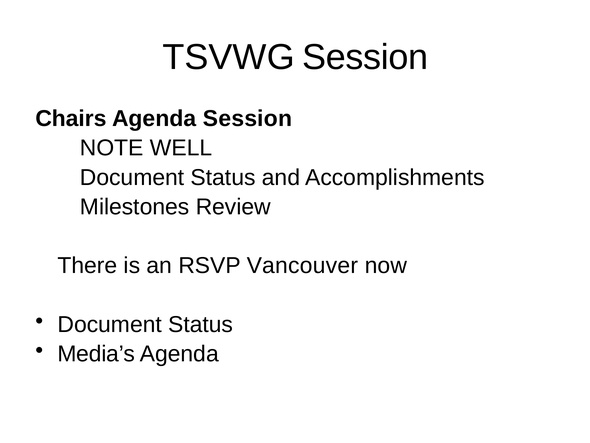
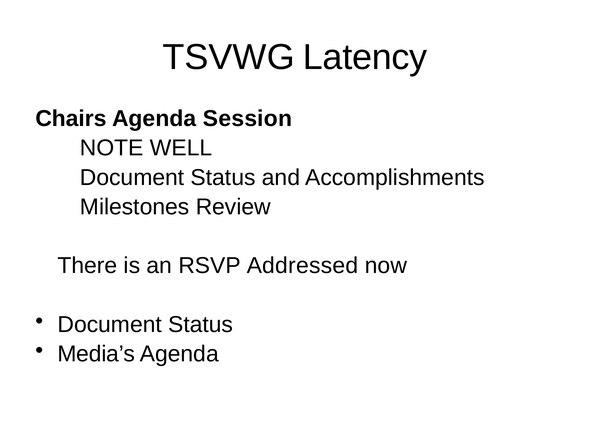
TSVWG Session: Session -> Latency (365, 57)
Vancouver: Vancouver -> Addressed (303, 265)
